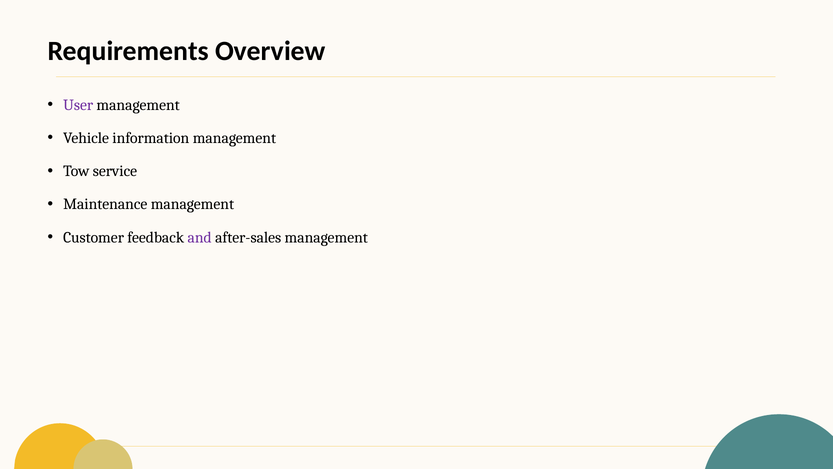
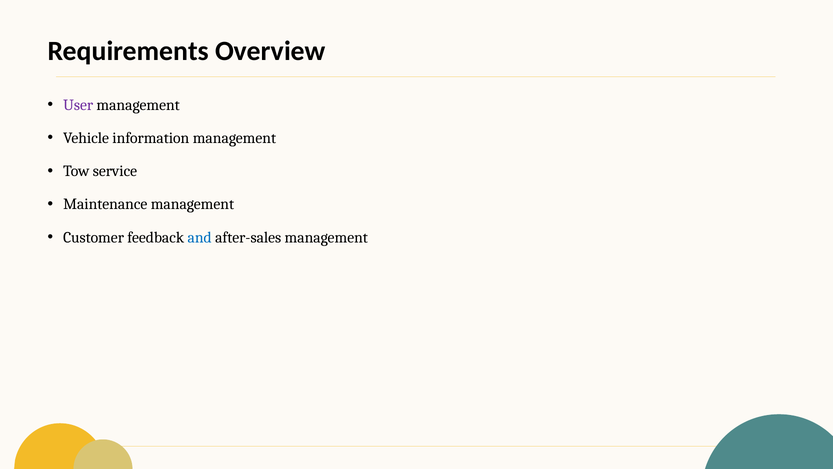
and colour: purple -> blue (200, 237)
